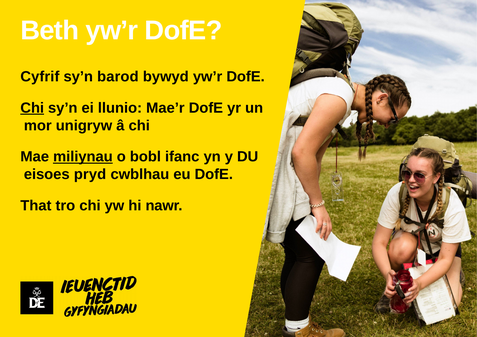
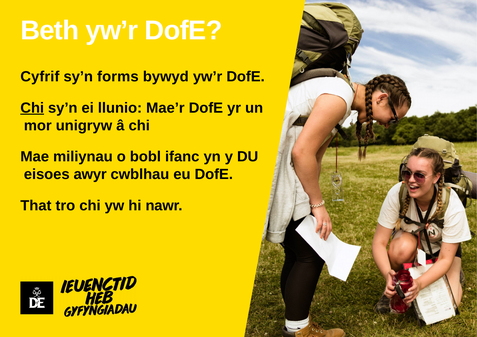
barod: barod -> forms (118, 77)
miliynau underline: present -> none (83, 157)
pryd: pryd -> awyr (90, 174)
